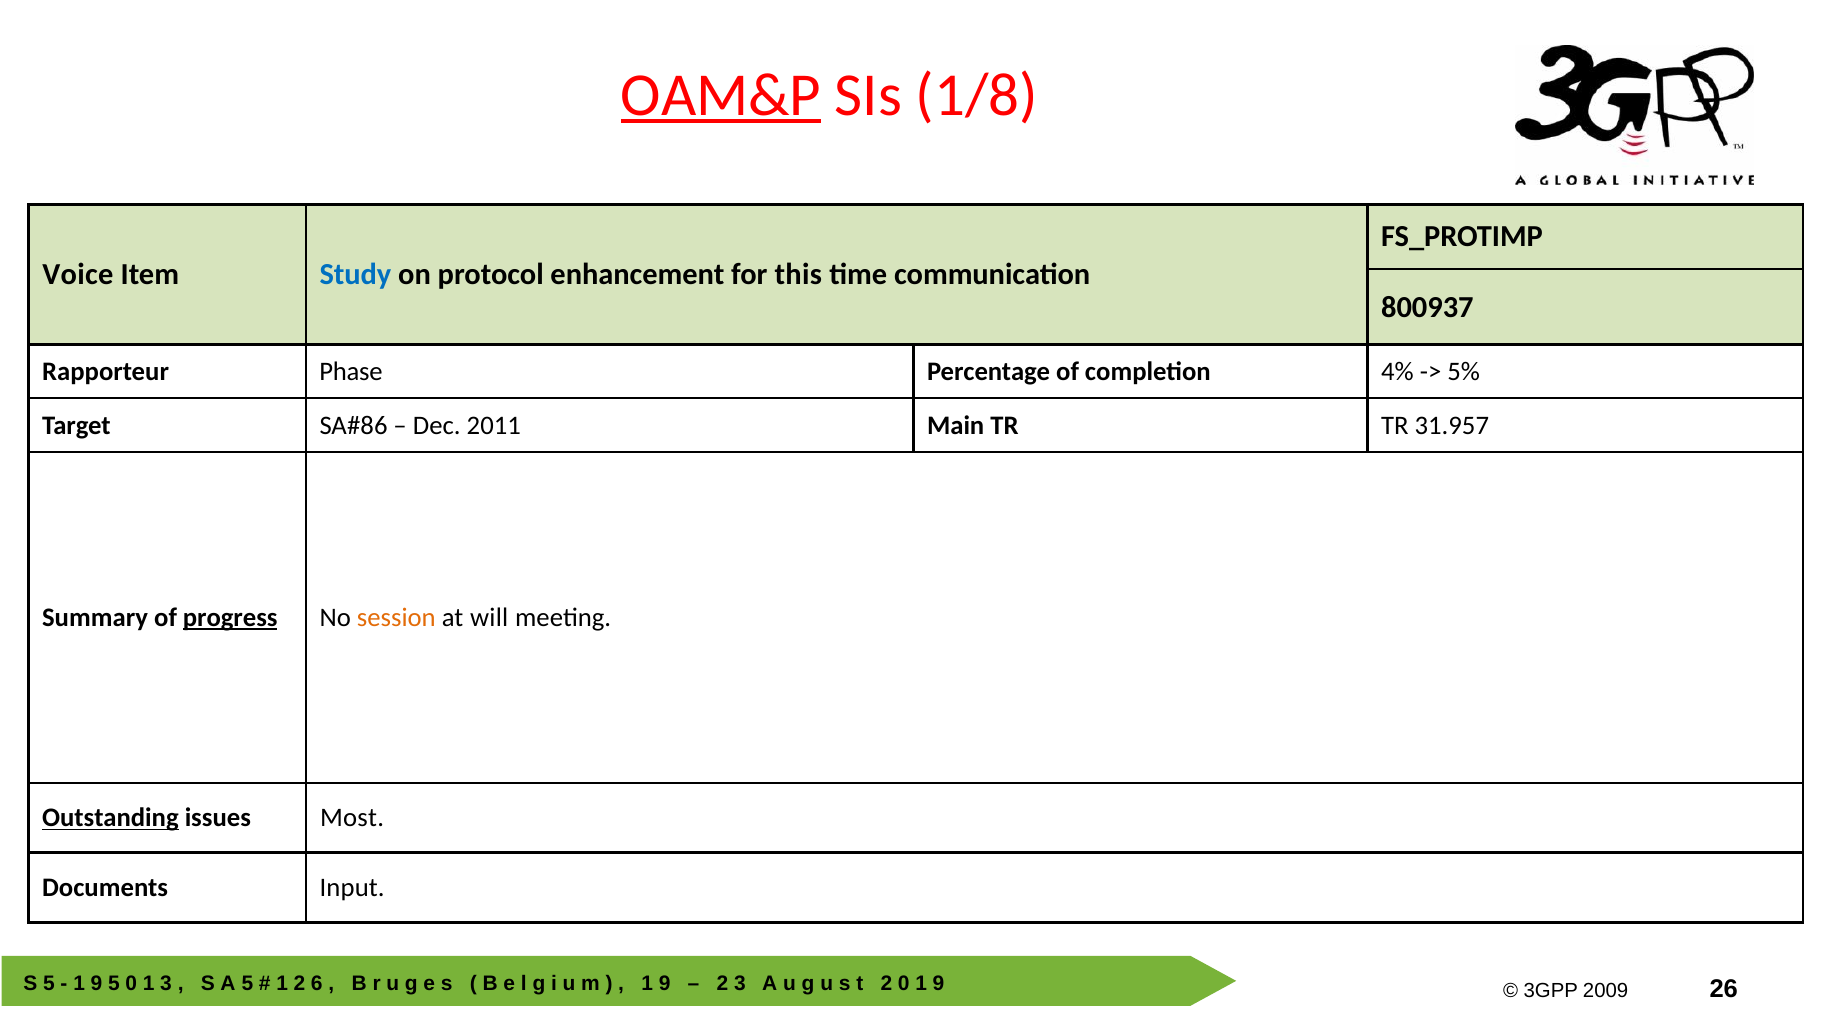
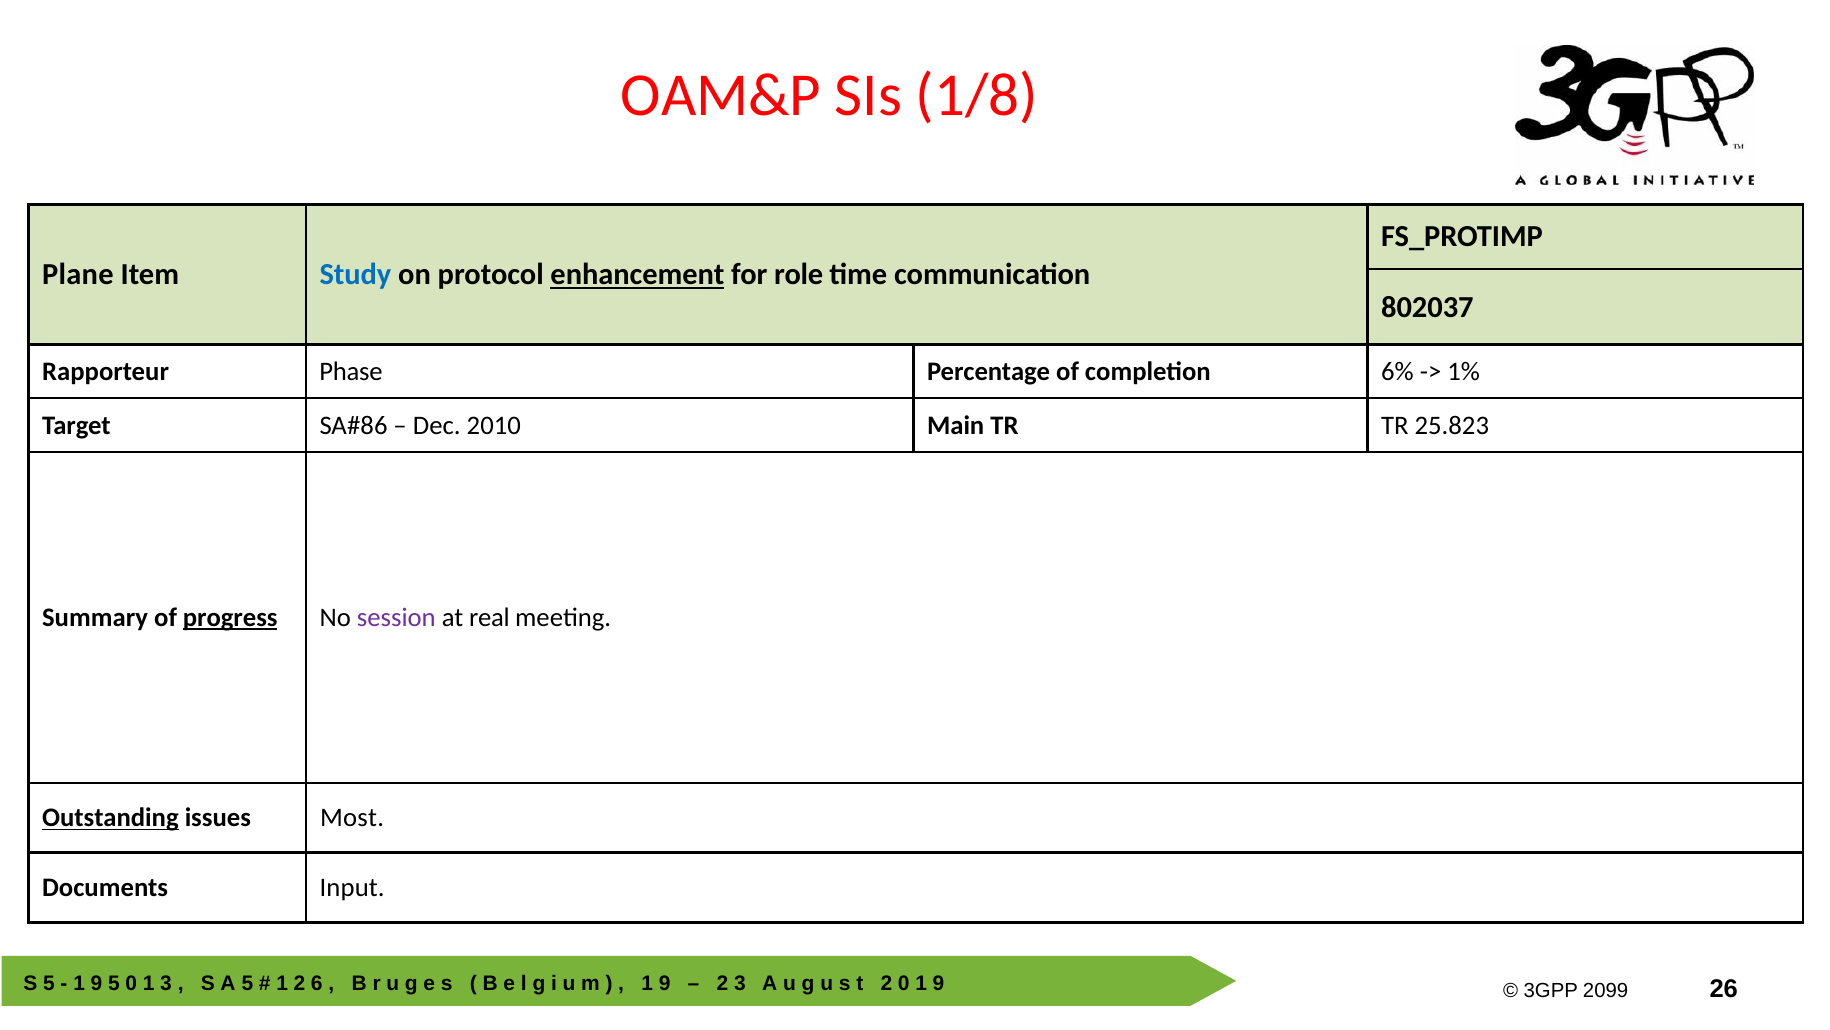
OAM&P underline: present -> none (721, 95)
Voice: Voice -> Plane (78, 275)
enhancement underline: none -> present (637, 275)
this: this -> role (799, 275)
800937: 800937 -> 802037 (1427, 307)
4%: 4% -> 6% (1397, 371)
5%: 5% -> 1% (1464, 371)
2011: 2011 -> 2010 (494, 425)
31.957: 31.957 -> 25.823 (1452, 425)
session colour: orange -> purple (396, 617)
will: will -> real (489, 617)
2009: 2009 -> 2099 (1606, 990)
